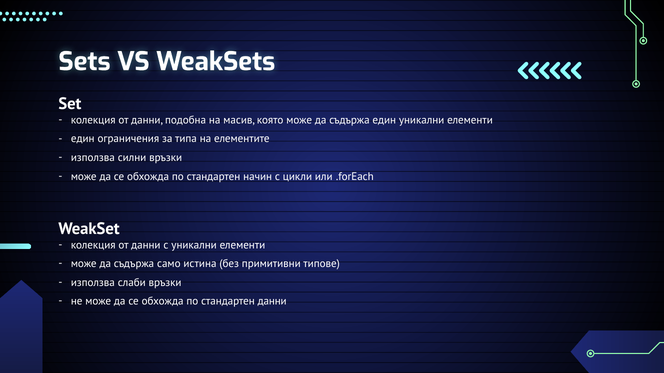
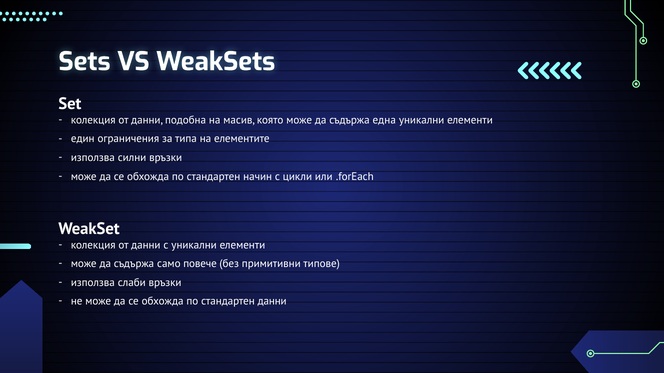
съдържа един: един -> една (384, 120)
истина: истина -> повече (200, 264)
